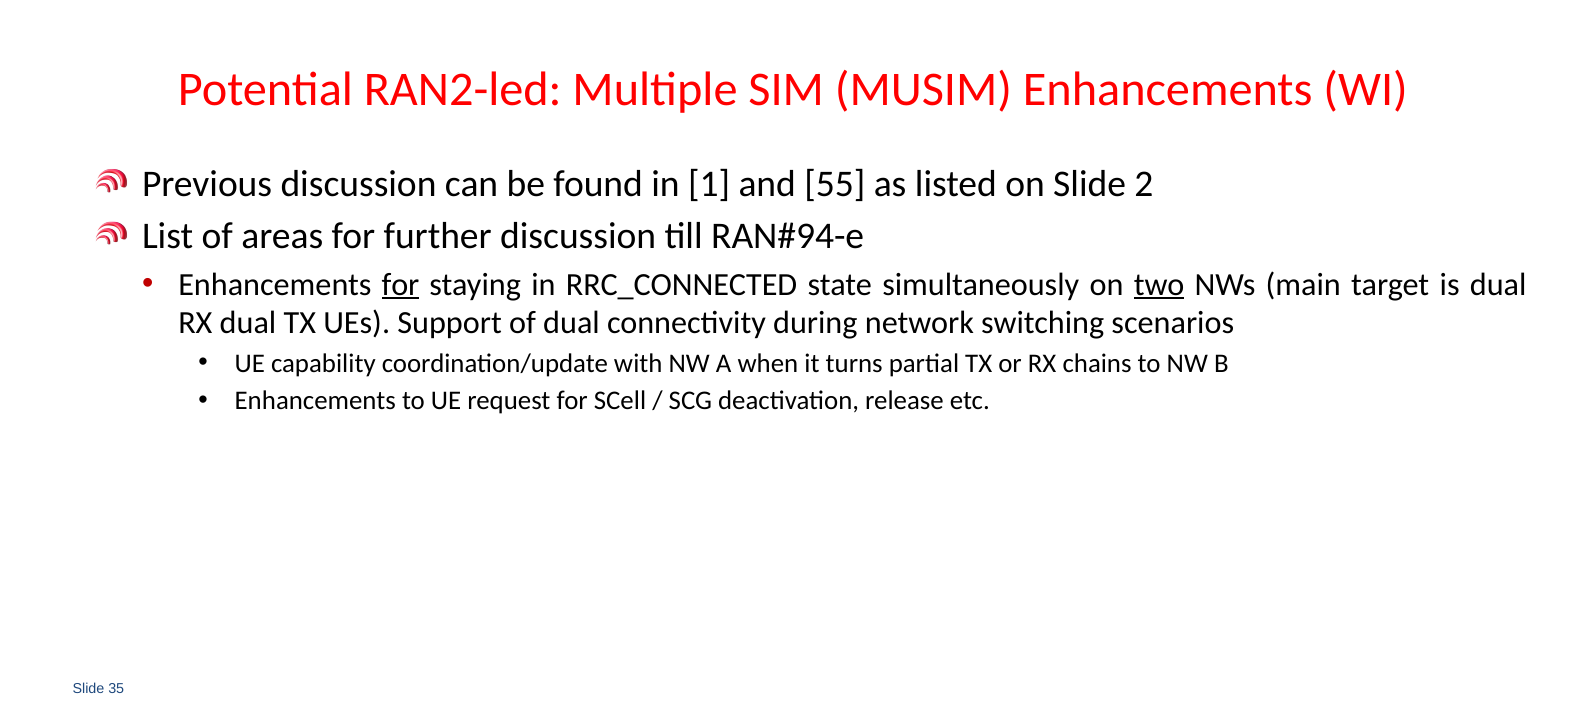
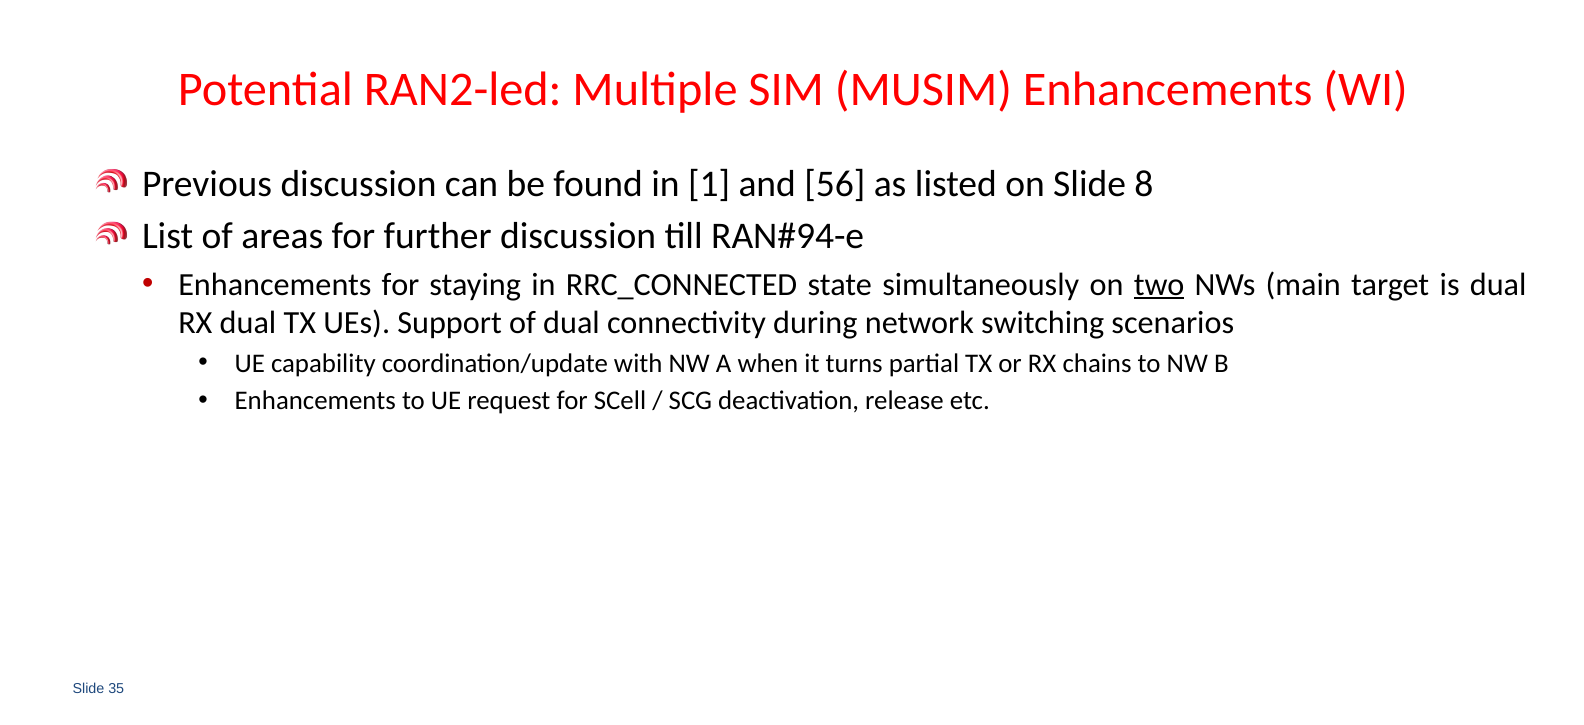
55: 55 -> 56 (835, 184)
2: 2 -> 8 (1144, 184)
for underline: present -> none (401, 284)
